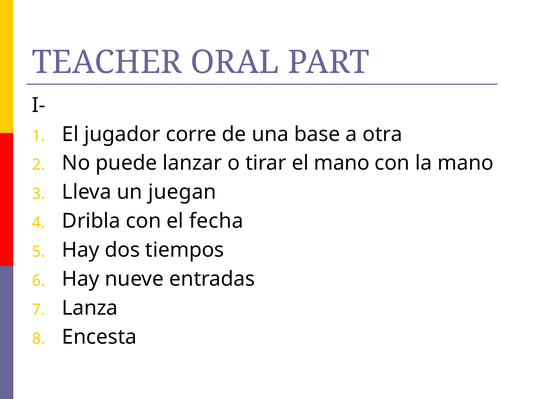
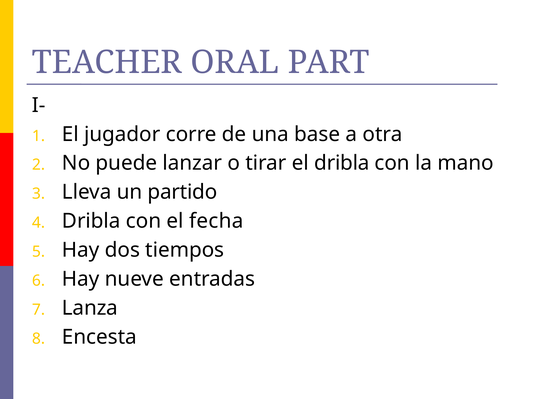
el mano: mano -> dribla (342, 163)
juegan: juegan -> partido (183, 193)
